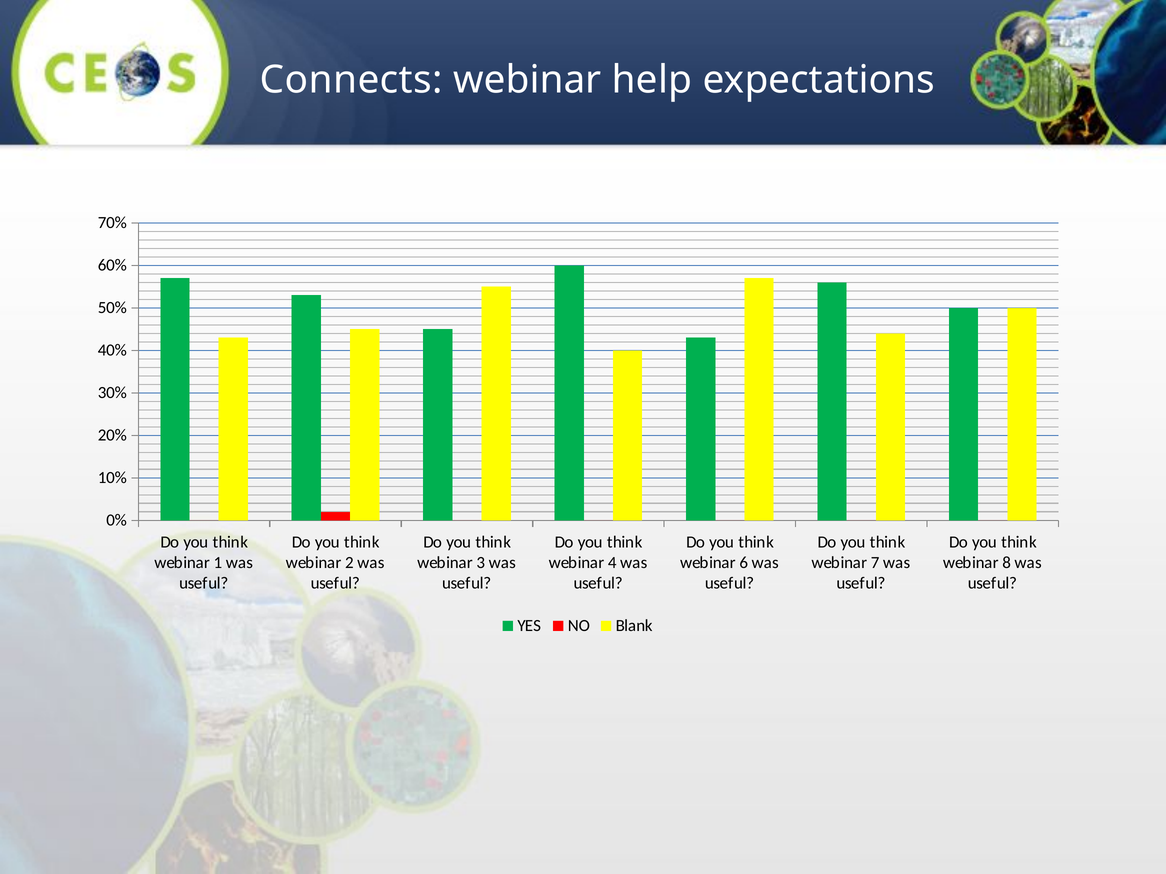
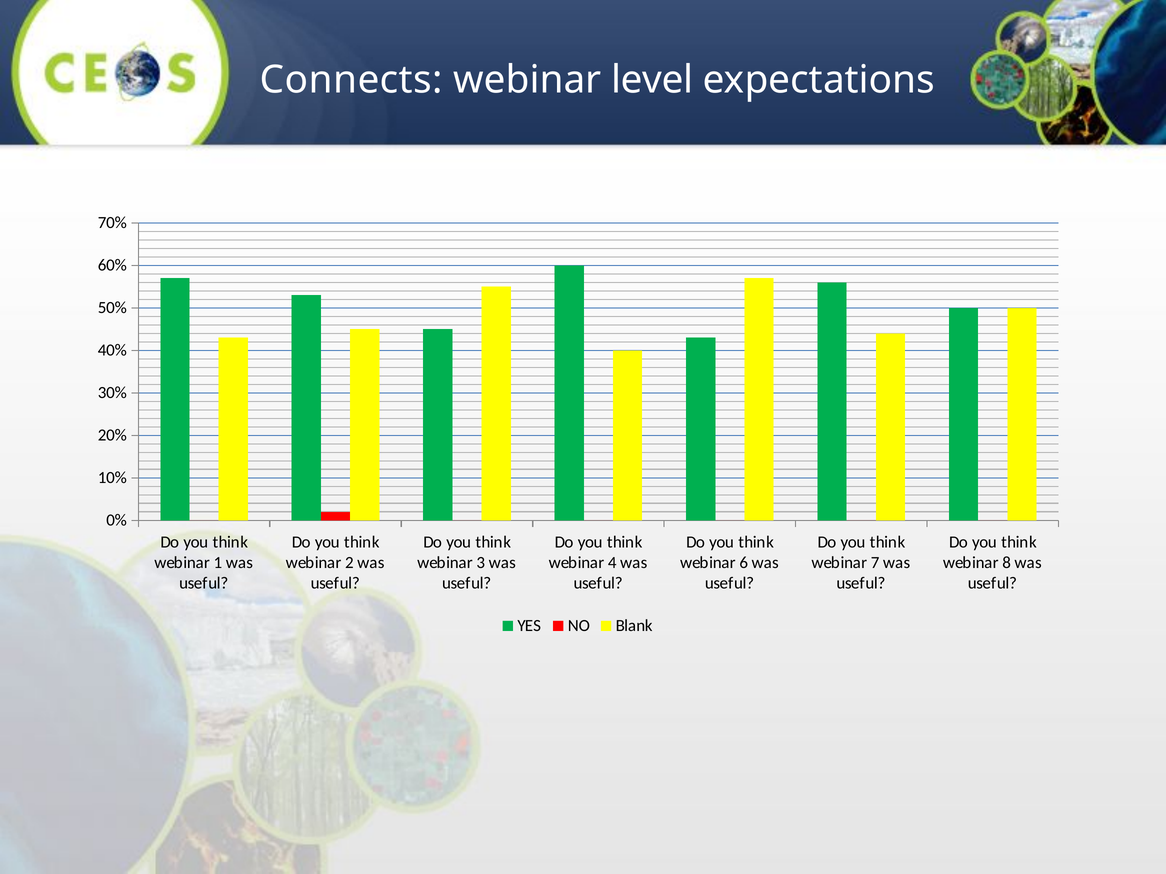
help: help -> level (652, 80)
